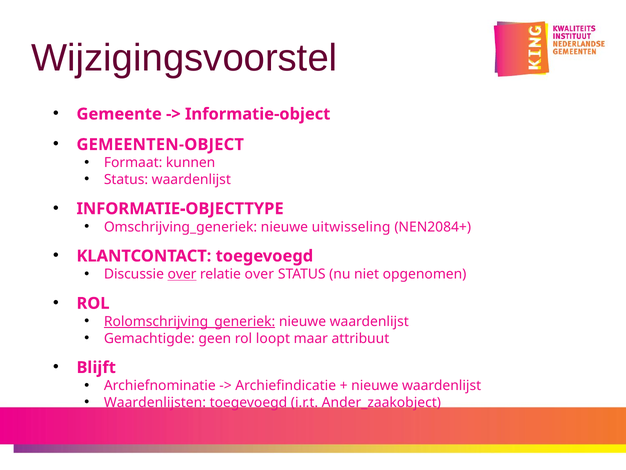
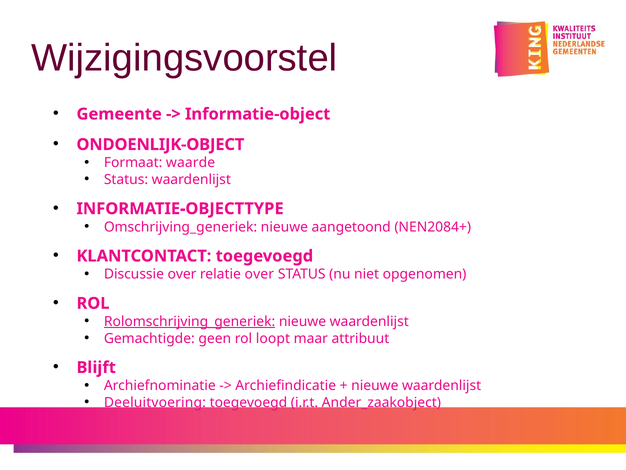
GEMEENTEN-OBJECT: GEMEENTEN-OBJECT -> ONDOENLIJK-OBJECT (160, 144)
kunnen: kunnen -> waarde (191, 163)
uitwisseling: uitwisseling -> aangetoond (351, 227)
over underline: present -> none (182, 274)
Waardenlijsten: Waardenlijsten -> Deeluitvoering (155, 402)
